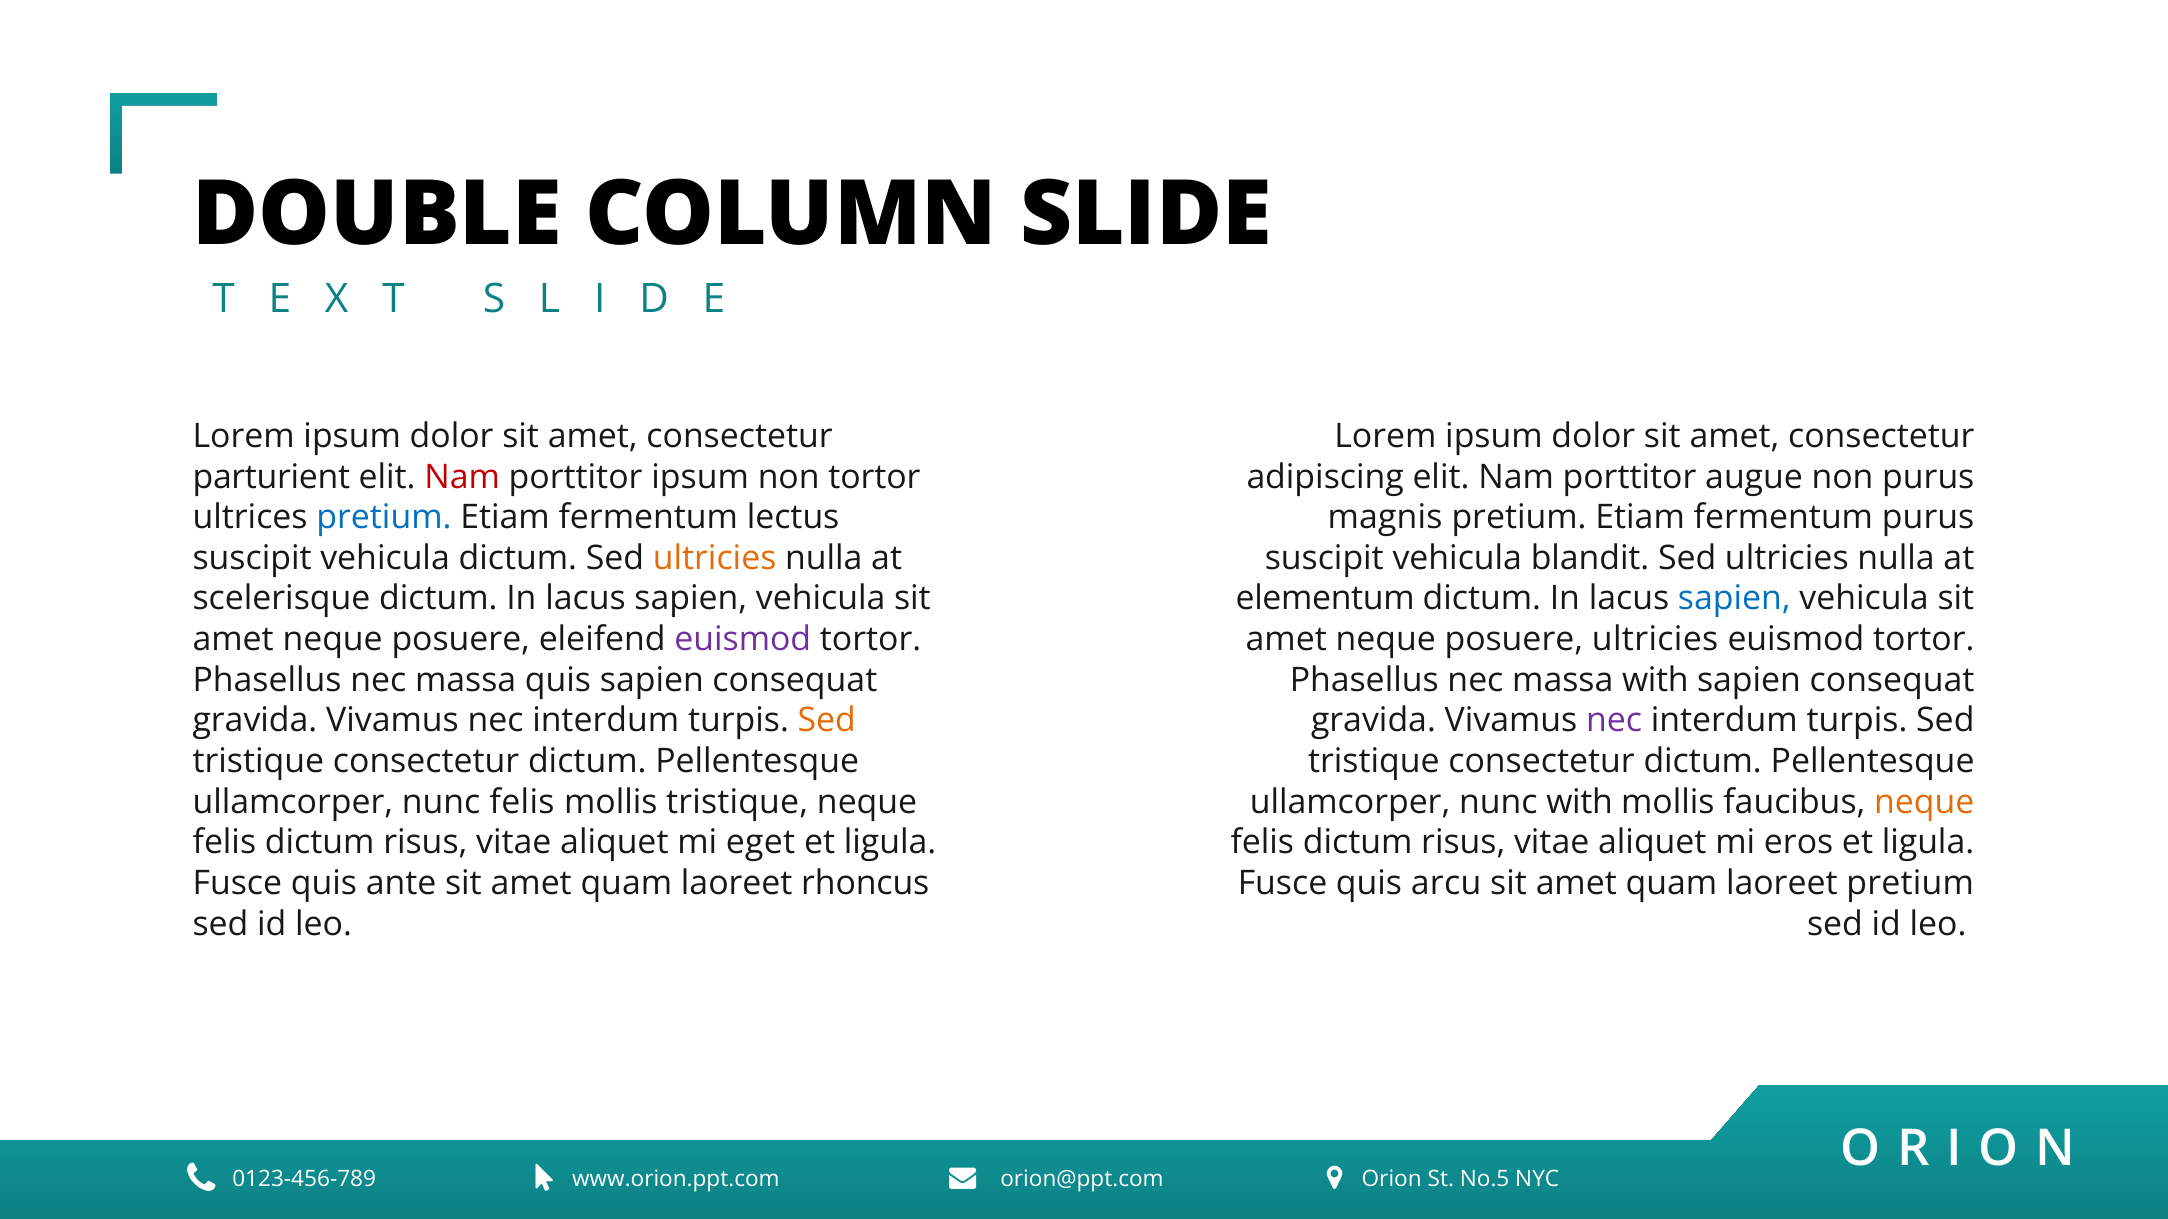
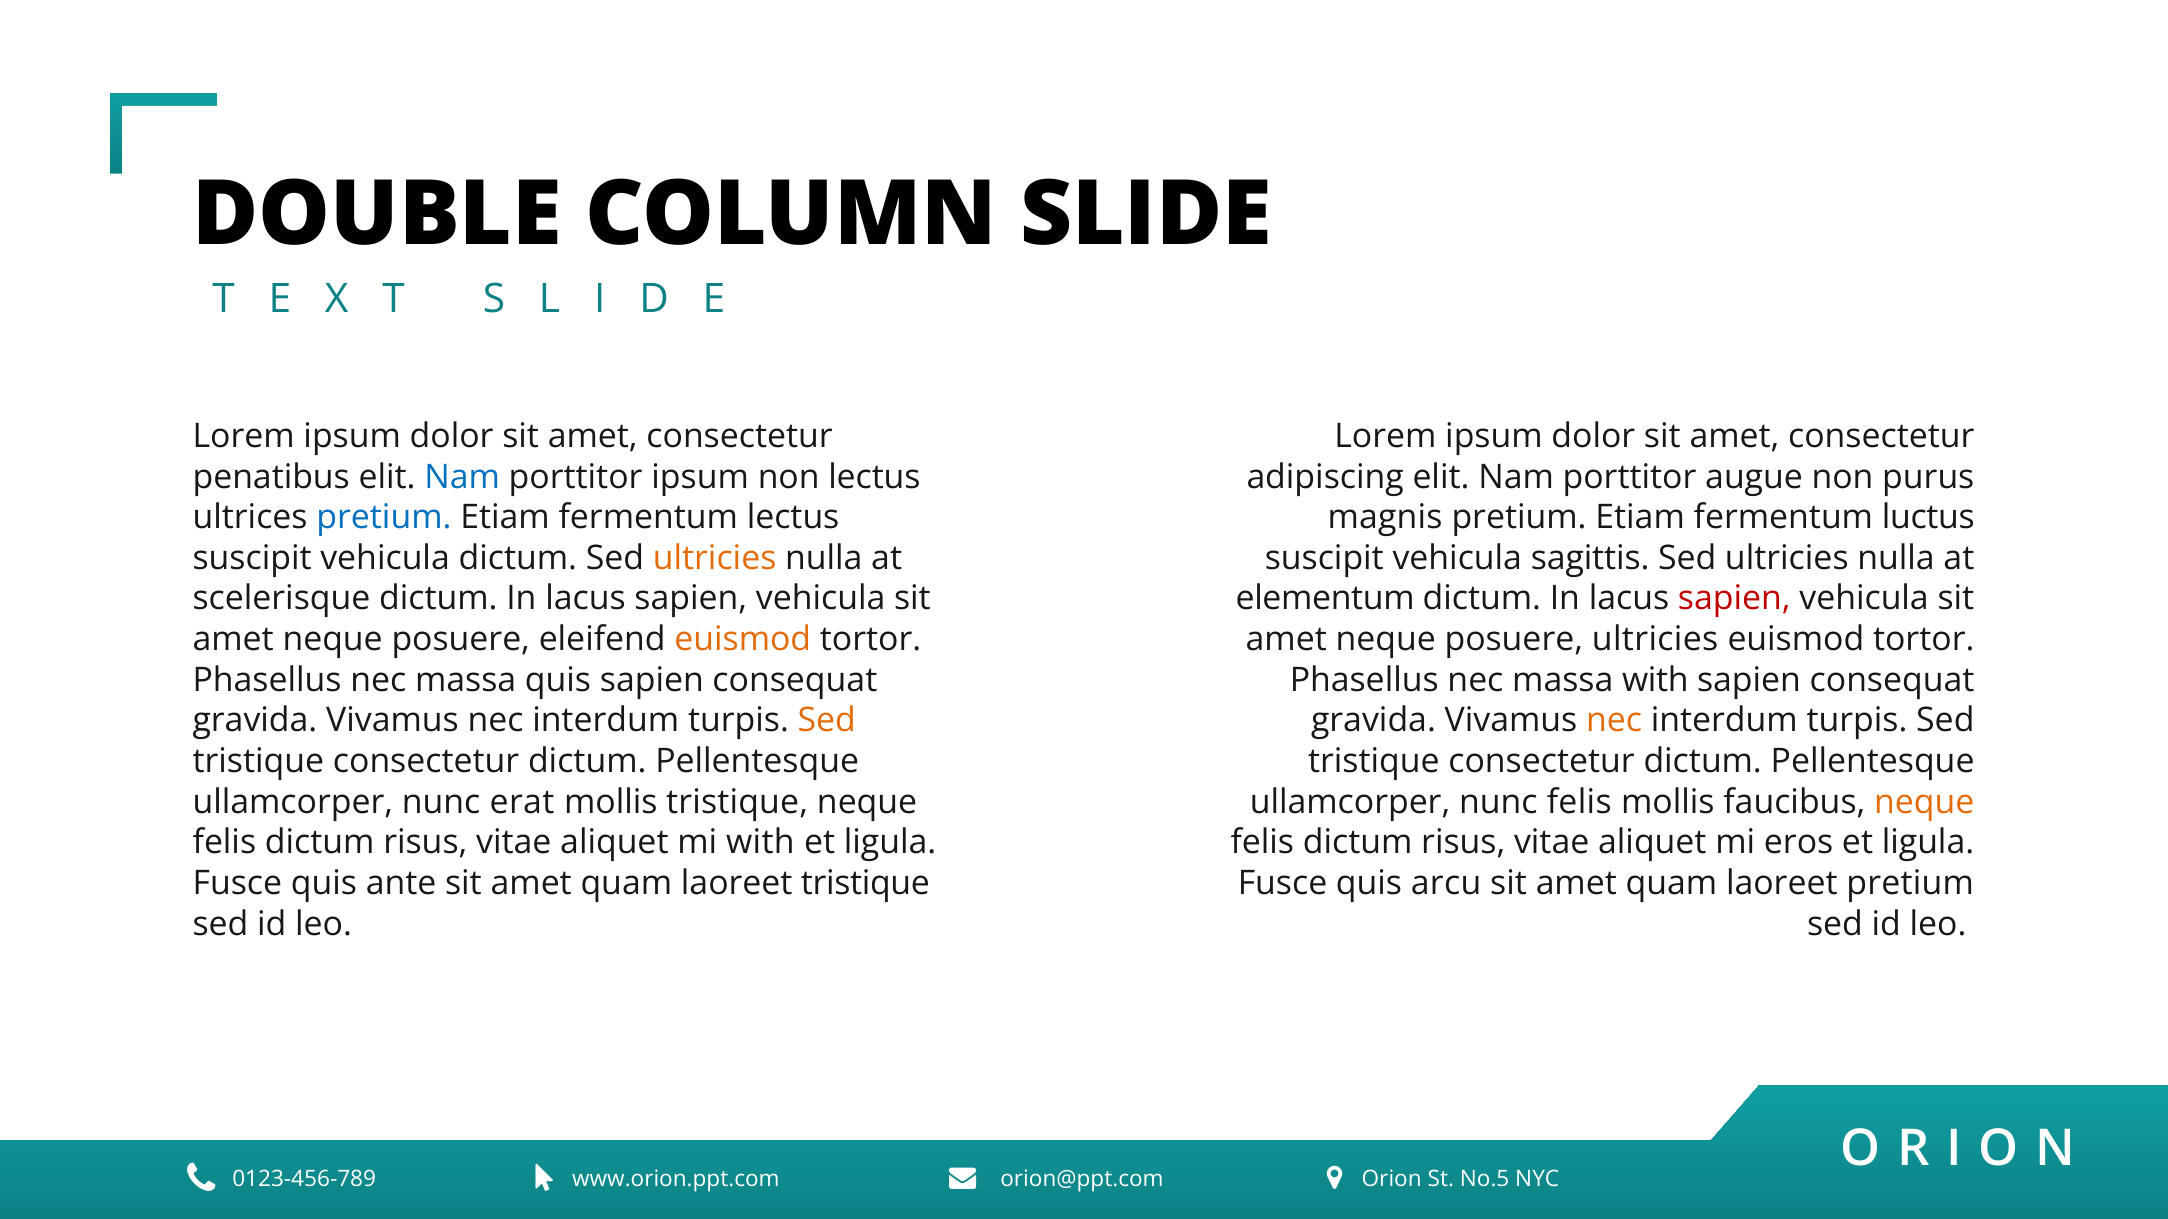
parturient: parturient -> penatibus (271, 477)
Nam colour: red -> blue (462, 477)
non tortor: tortor -> lectus (874, 477)
fermentum purus: purus -> luctus (1928, 518)
blandit: blandit -> sagittis (1590, 558)
sapien colour: blue -> red (1734, 599)
euismod colour: purple -> orange (743, 640)
nec colour: purple -> orange (1614, 721)
nunc felis: felis -> erat (522, 802)
nunc with: with -> felis (1579, 802)
mi eget: eget -> with (760, 843)
laoreet rhoncus: rhoncus -> tristique (865, 884)
